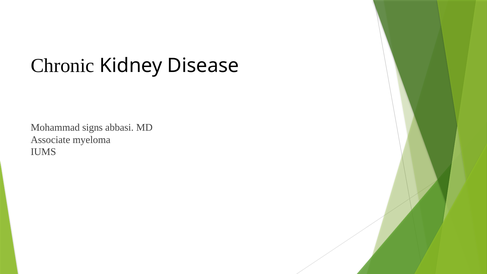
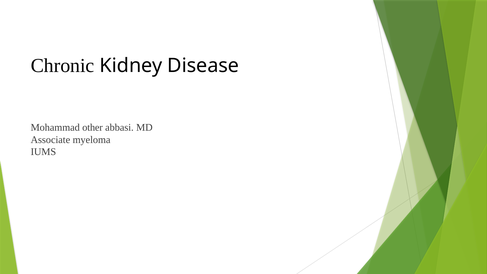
signs: signs -> other (93, 127)
